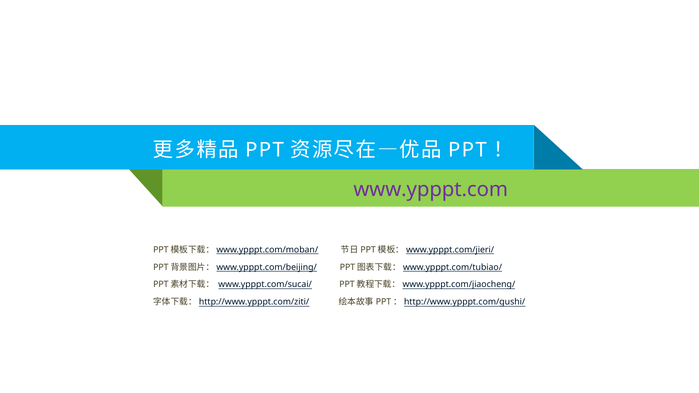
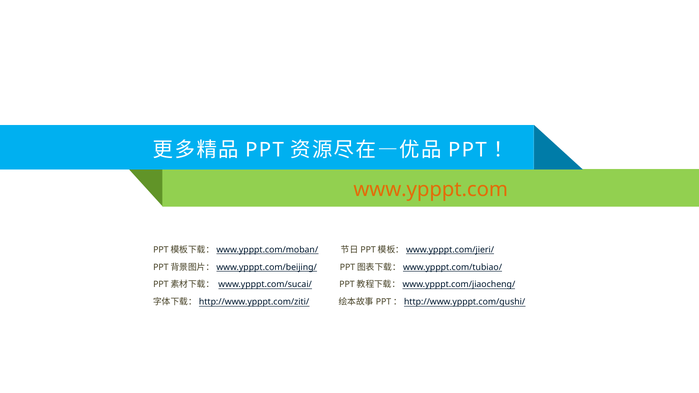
www.ypppt.com colour: purple -> orange (431, 189)
